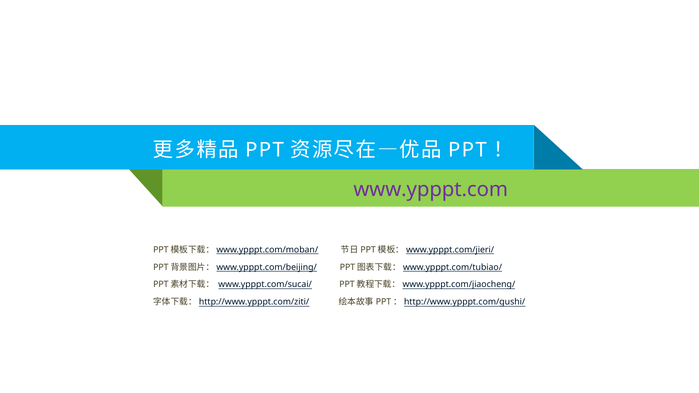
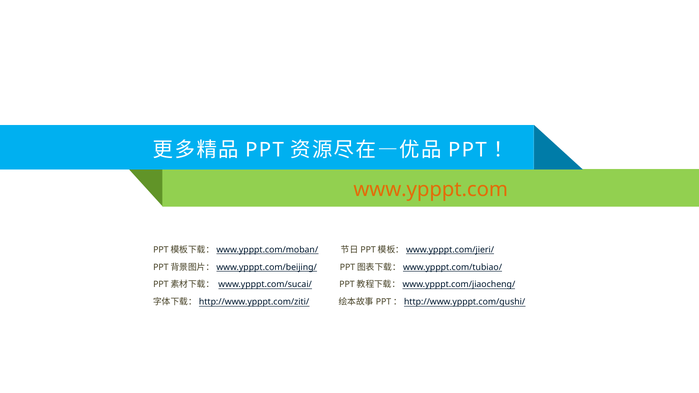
www.ypppt.com colour: purple -> orange (431, 189)
